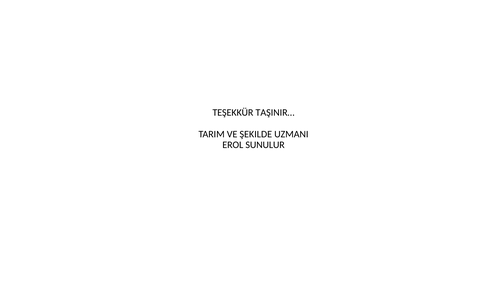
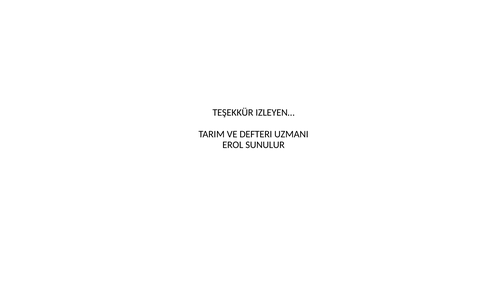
TAŞINIR…: TAŞINIR… -> IZLEYEN… (275, 113)
ŞEKILDE: ŞEKILDE -> DEFTERI (256, 134)
